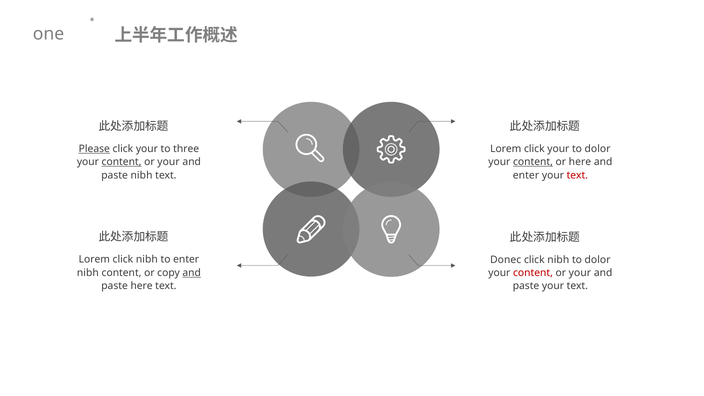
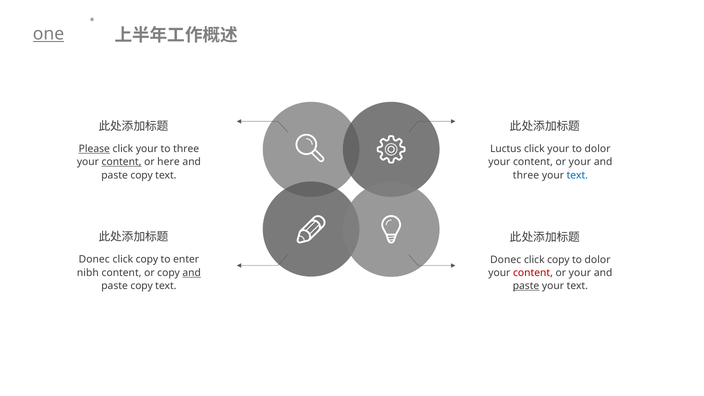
one underline: none -> present (48, 34)
Lorem: Lorem -> Luctus (506, 149)
your: your -> here (168, 162)
content underline: present -> none (533, 162)
here: here -> your (580, 162)
nibh: nibh -> copy (142, 175)
enter: enter -> three (526, 175)
text colour: red -> blue (577, 175)
Lorem: Lorem -> Donec (94, 260)
nibh: nibh -> copy (147, 260)
nibh: nibh -> copy (558, 260)
here: here -> copy (142, 286)
paste underline: none -> present (526, 286)
